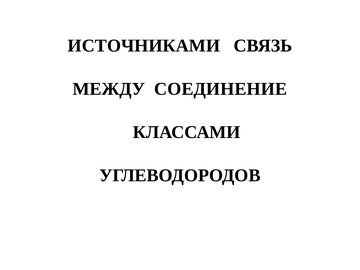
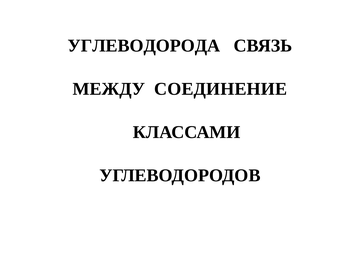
ИСТОЧНИКАМИ: ИСТОЧНИКАМИ -> УГЛЕВОДОРОДА (144, 46)
